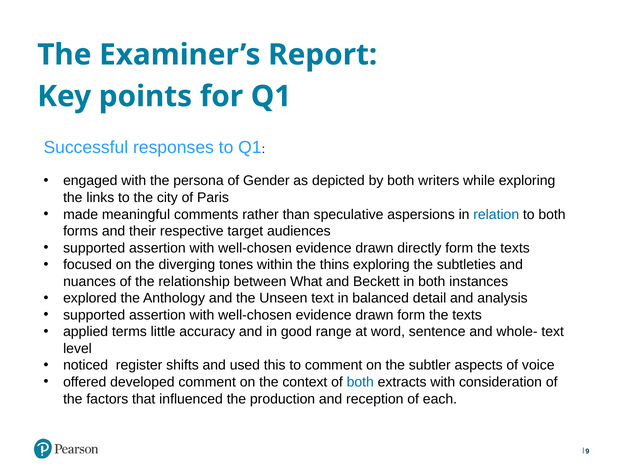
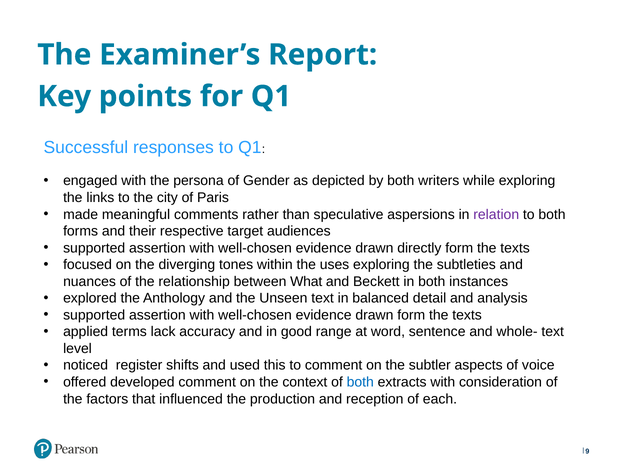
relation colour: blue -> purple (496, 215)
thins: thins -> uses (335, 265)
little: little -> lack (163, 332)
